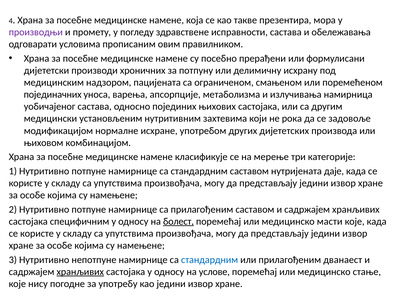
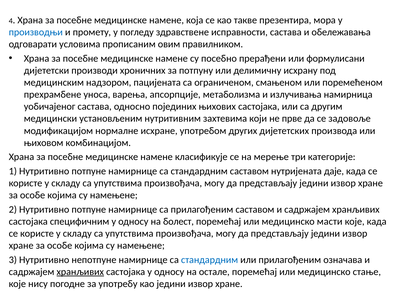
производњи colour: purple -> blue (36, 32)
појединачних: појединачних -> прехрамбене (53, 95)
рока: рока -> прве (292, 119)
болест underline: present -> none (179, 222)
дванаест: дванаест -> означава (343, 260)
услове: услове -> остале (214, 272)
